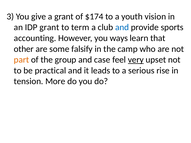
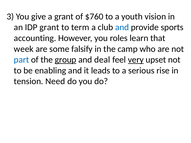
$174: $174 -> $760 (94, 17)
ways: ways -> roles (119, 38)
other: other -> week (24, 49)
part colour: orange -> blue (21, 60)
group underline: none -> present (66, 60)
case: case -> deal (102, 60)
practical: practical -> enabling (50, 71)
More: More -> Need (55, 81)
